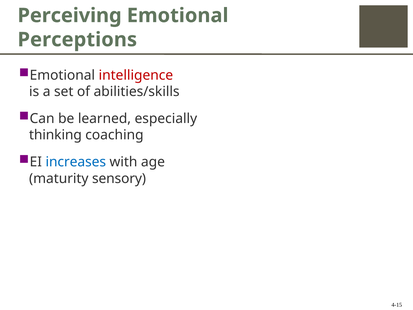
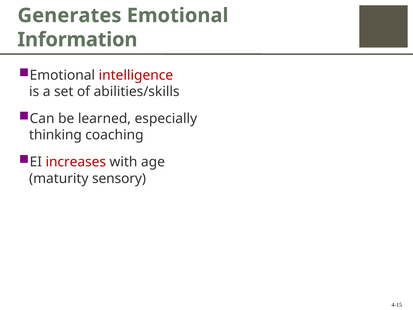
Perceiving: Perceiving -> Generates (69, 16)
Perceptions: Perceptions -> Information (77, 40)
increases colour: blue -> red (76, 162)
